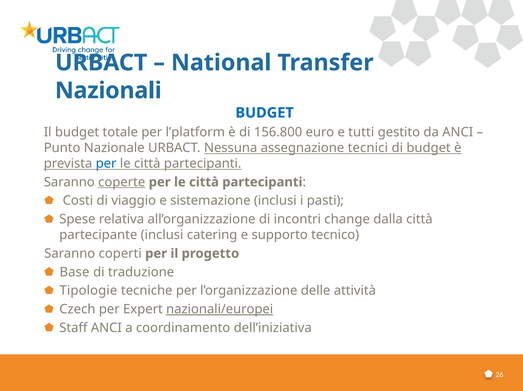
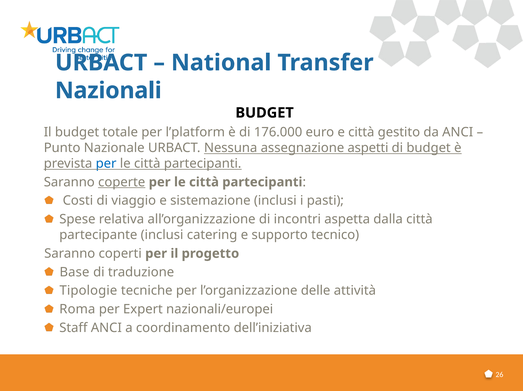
BUDGET colour: blue -> black (265, 113)
156.800: 156.800 -> 176.000 (278, 132)
e tutti: tutti -> città (361, 132)
tecnici: tecnici -> aspetti (368, 148)
change: change -> aspetta (347, 219)
Czech: Czech -> Roma (77, 309)
nazionali/europei underline: present -> none (220, 309)
